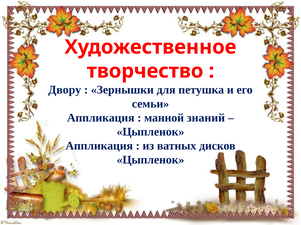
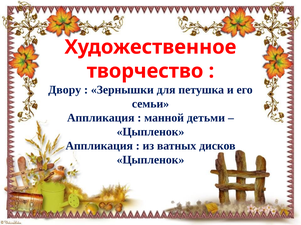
знаний: знаний -> детьми (206, 118)
